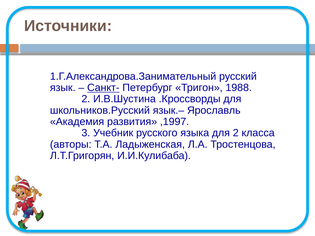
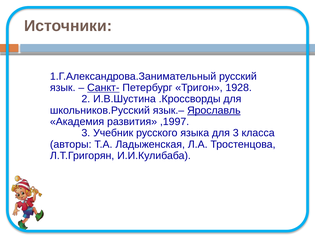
1988: 1988 -> 1928 (239, 88)
Ярославль underline: none -> present (214, 110)
для 2: 2 -> 3 (236, 133)
